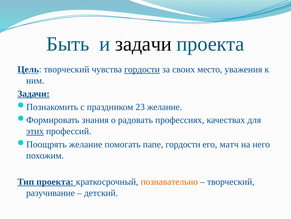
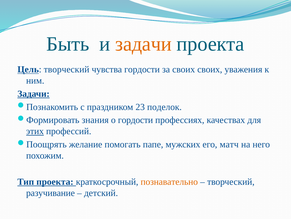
задачи colour: black -> orange (143, 44)
гордости underline: present -> none (142, 69)
своих место: место -> своих (210, 69)
23 желание: желание -> поделок (164, 107)
о радовать: радовать -> гордости (135, 120)
папе гордости: гордости -> мужских (183, 144)
